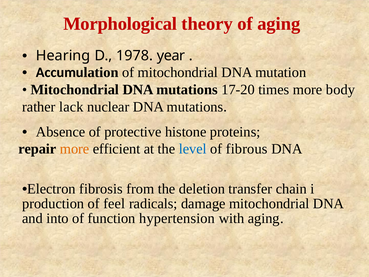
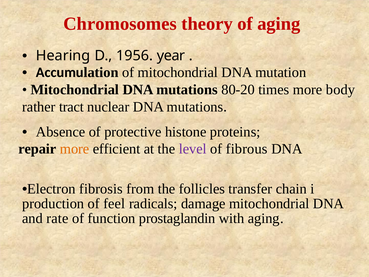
Morphological: Morphological -> Chromosomes (120, 24)
1978: 1978 -> 1956 (135, 56)
17-20: 17-20 -> 80-20 (238, 90)
lack: lack -> tract (71, 107)
level colour: blue -> purple (193, 149)
deletion: deletion -> follicles (202, 189)
into: into -> rate (57, 218)
hypertension: hypertension -> prostaglandin (177, 218)
